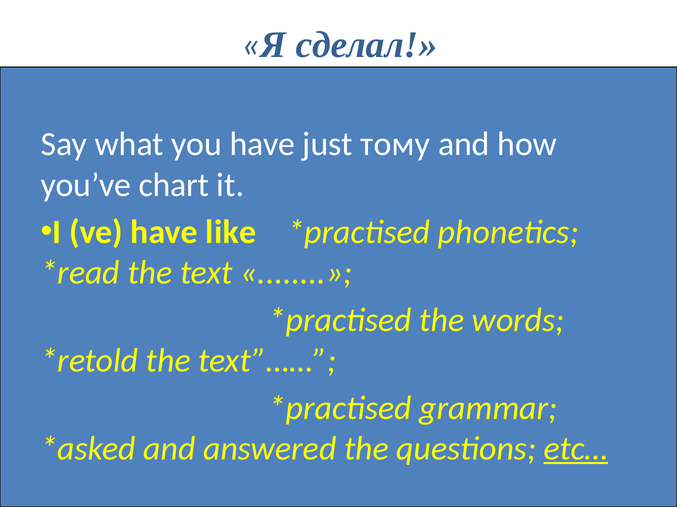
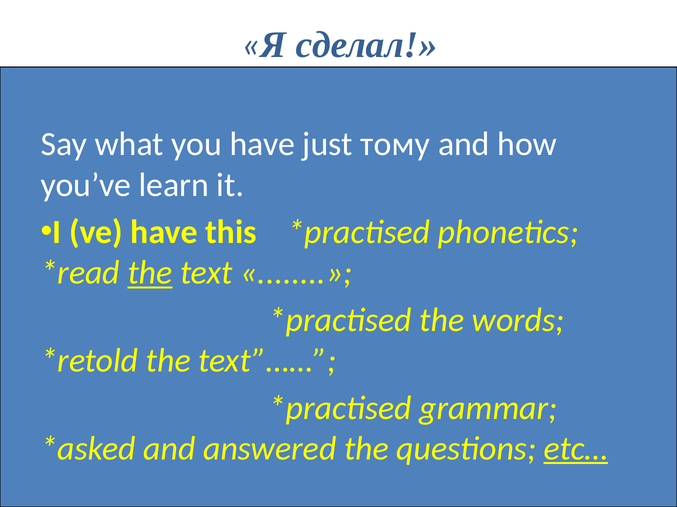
chart: chart -> learn (174, 185)
like: like -> this (231, 233)
the underline: none -> present (150, 273)
